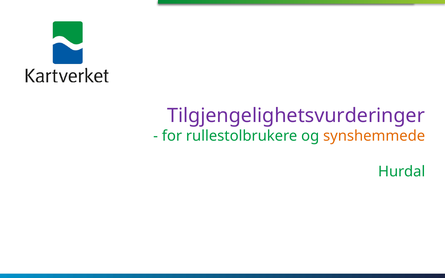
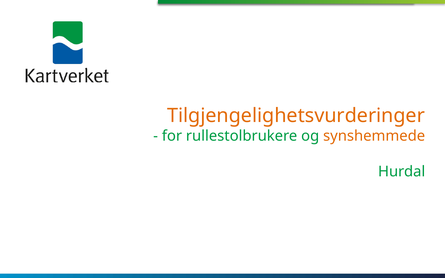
Tilgjengelighetsvurderinger colour: purple -> orange (296, 116)
